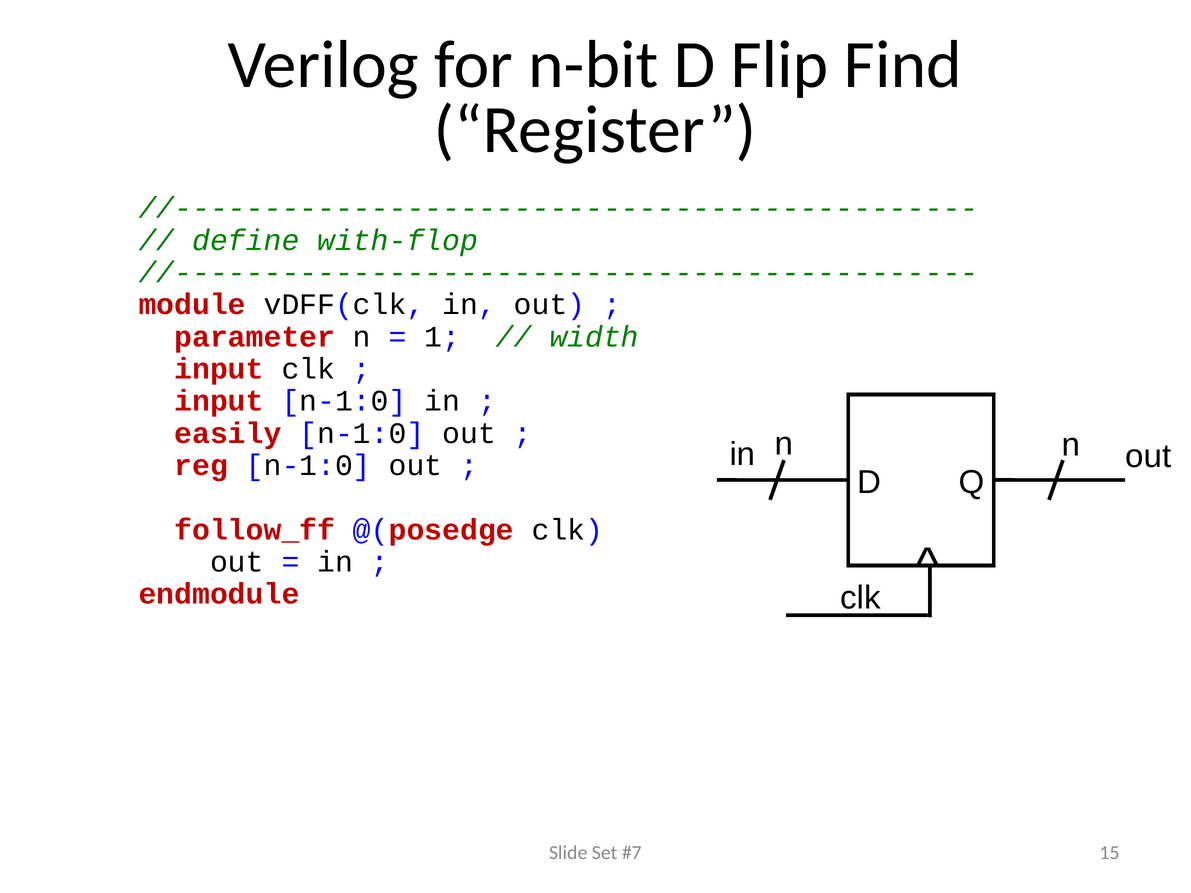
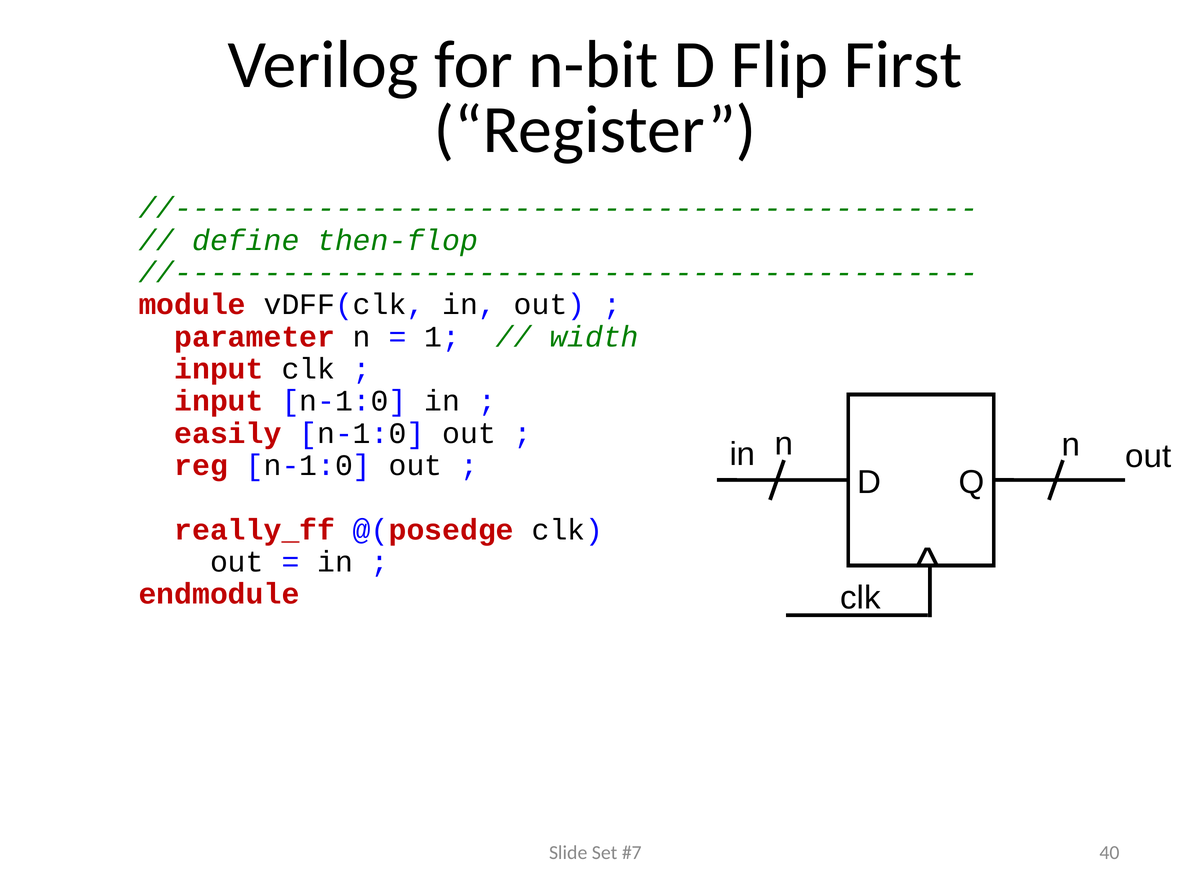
Find: Find -> First (903, 65)
with-flop: with-flop -> then-flop (398, 240)
follow_ff: follow_ff -> really_ff (255, 530)
15: 15 -> 40 (1109, 853)
